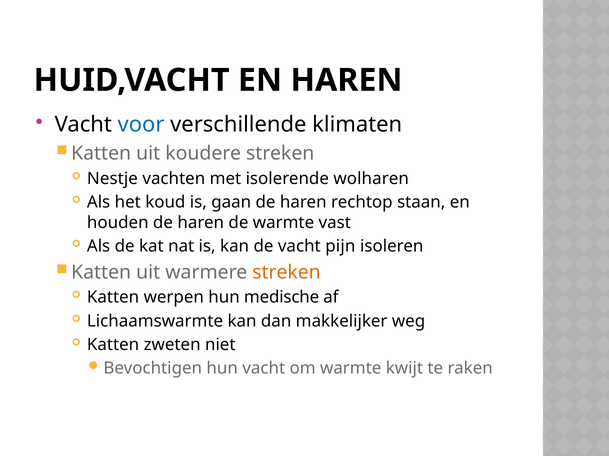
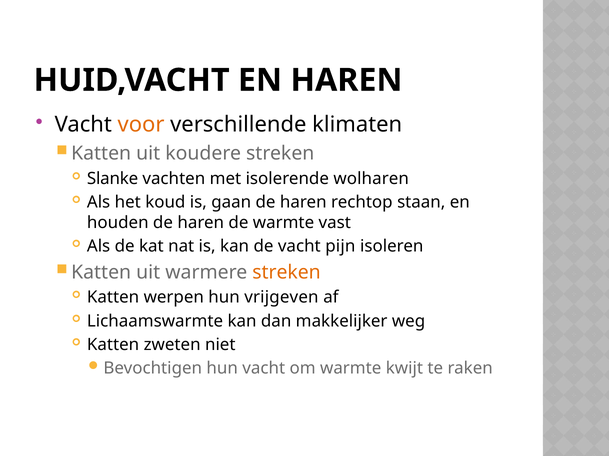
voor colour: blue -> orange (141, 125)
Nestje: Nestje -> Slanke (113, 179)
medische: medische -> vrijgeven (281, 298)
